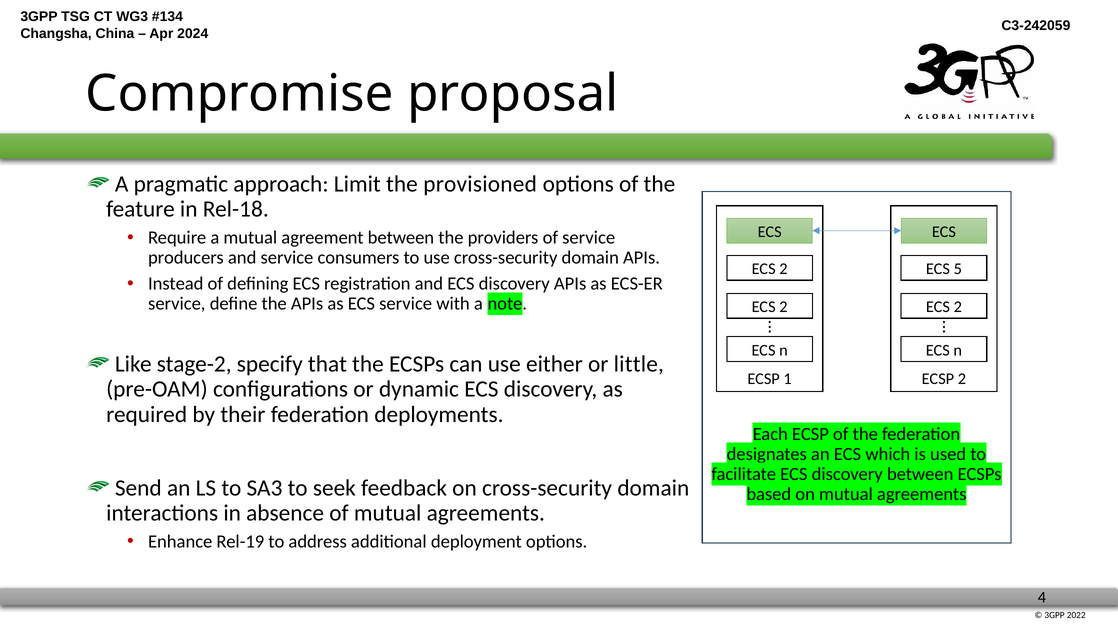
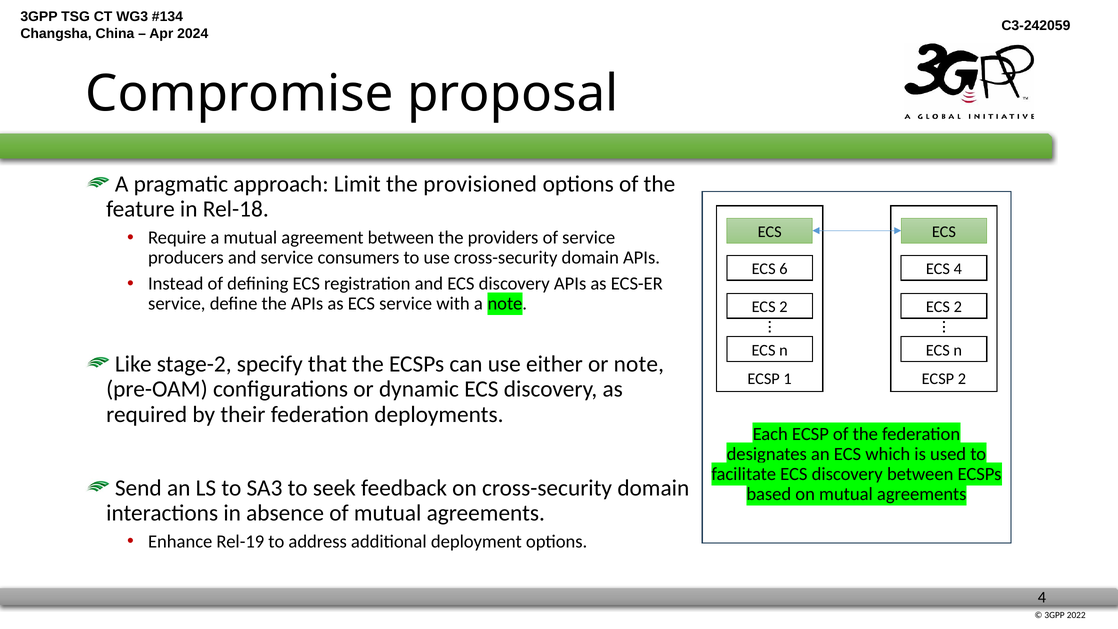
2: 2 -> 6 (783, 269)
ECS 5: 5 -> 4 (958, 269)
or little: little -> note (639, 364)
